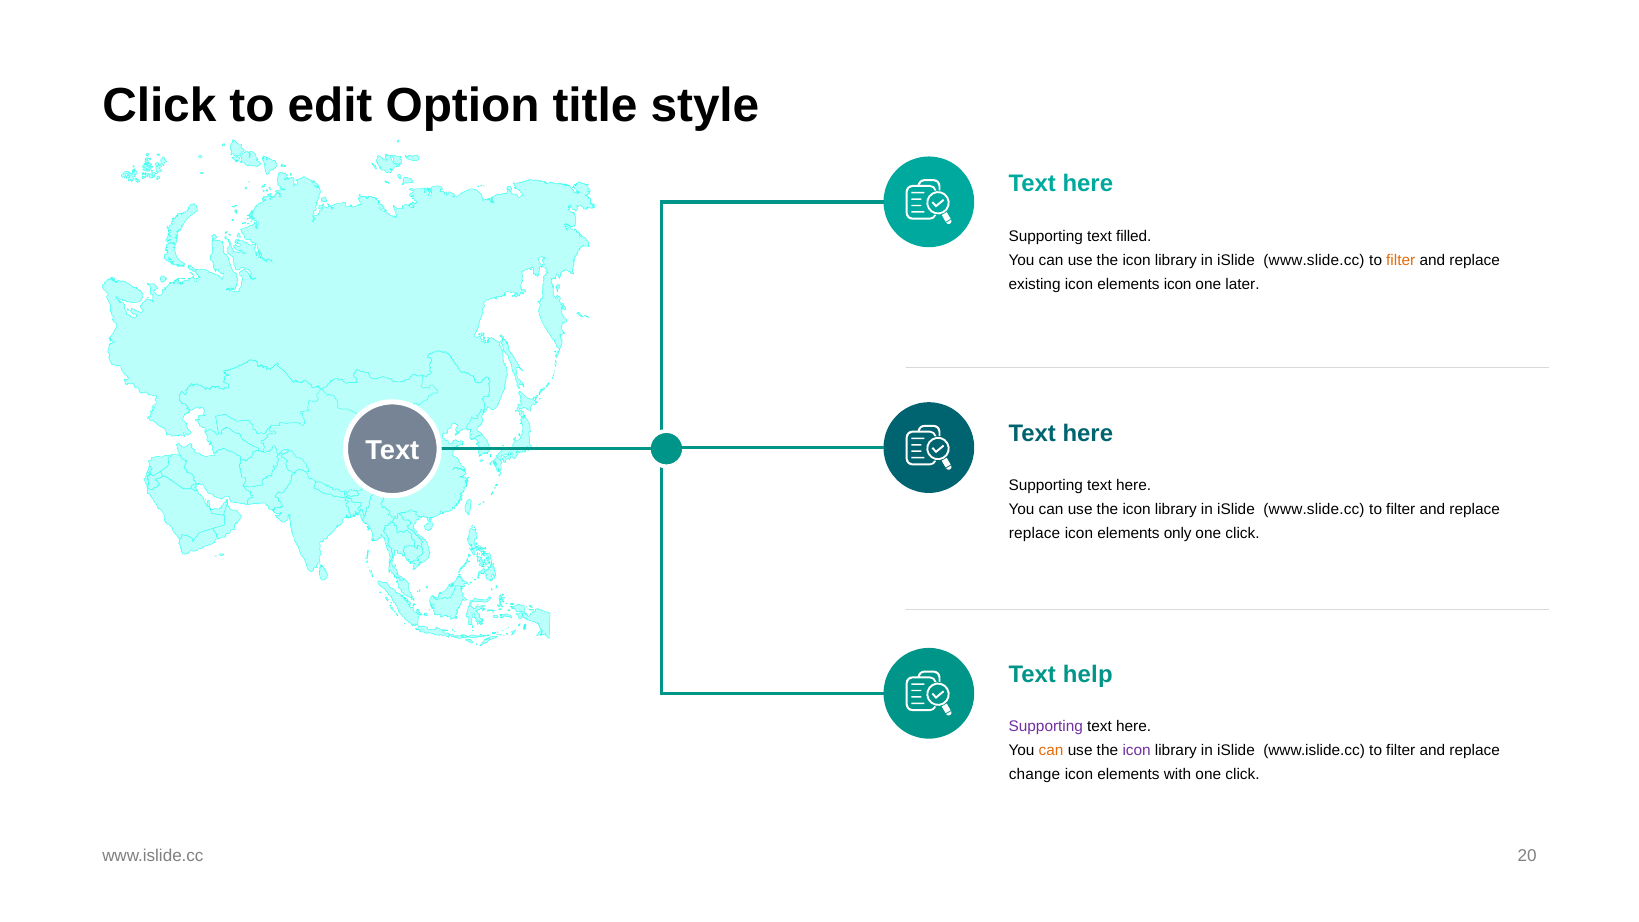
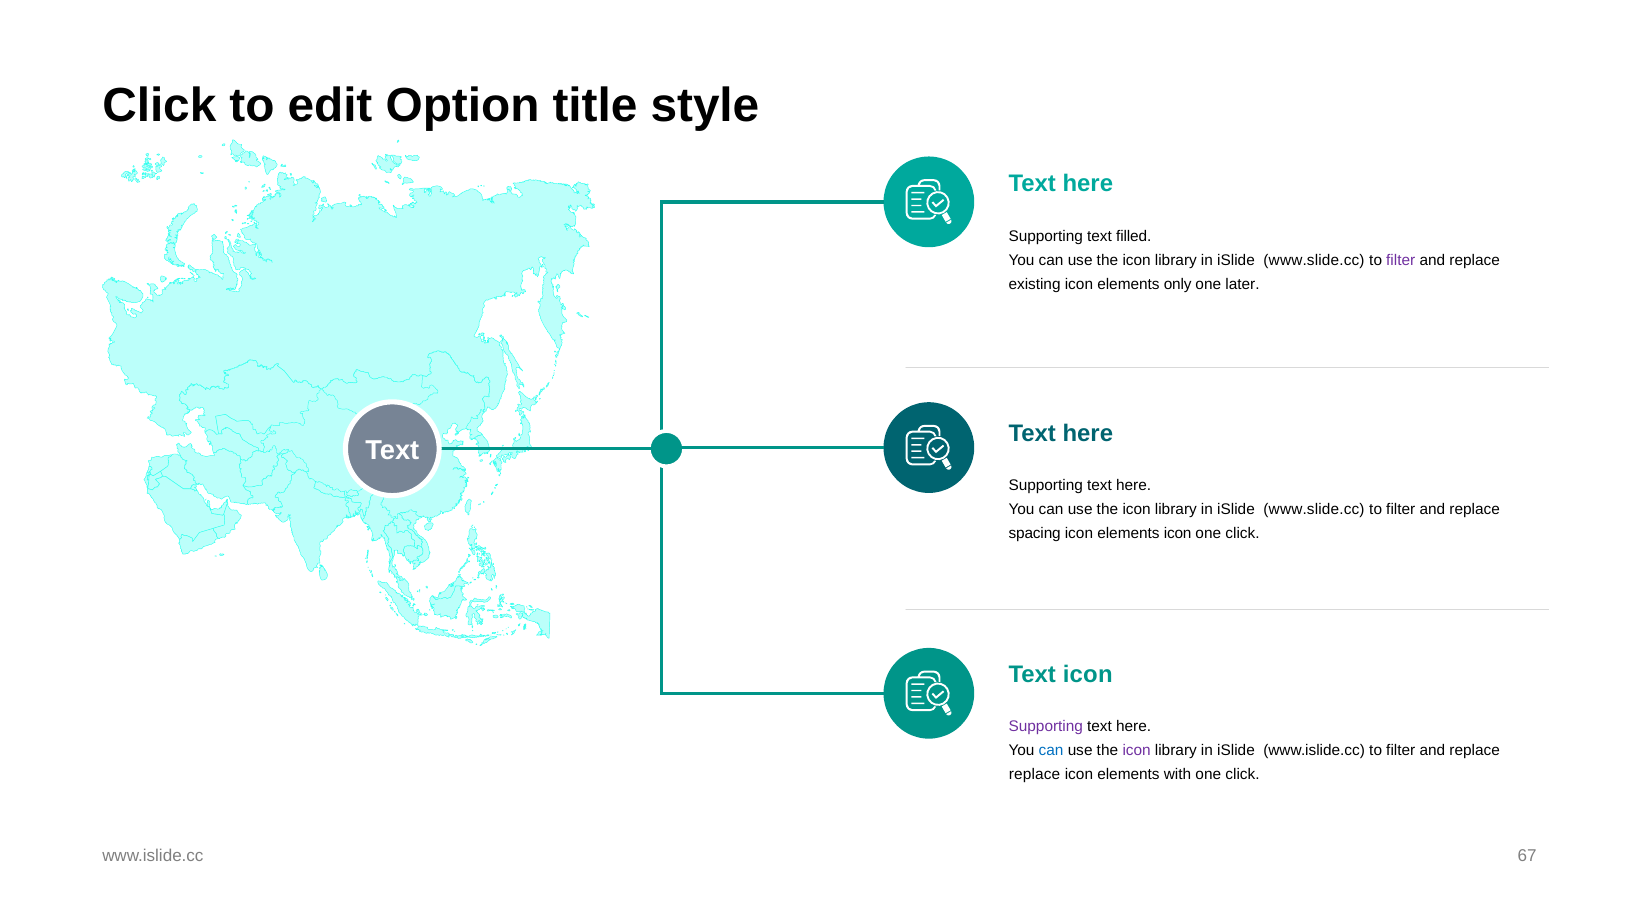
filter colour: orange -> purple (1401, 260)
elements icon: icon -> only (1178, 284)
replace: replace -> spacing (1035, 534)
elements only: only -> icon (1178, 534)
Text help: help -> icon (1088, 674)
can colour: orange -> blue (1051, 750)
change: change -> replace (1035, 774)
20: 20 -> 67 (1527, 856)
